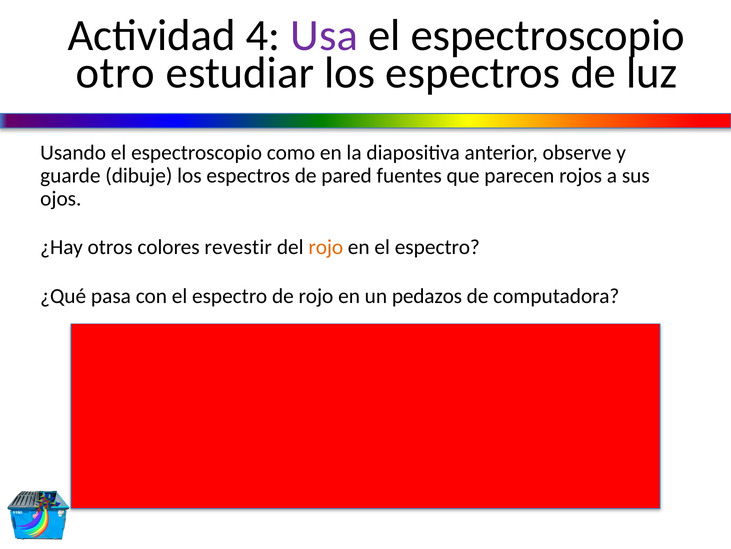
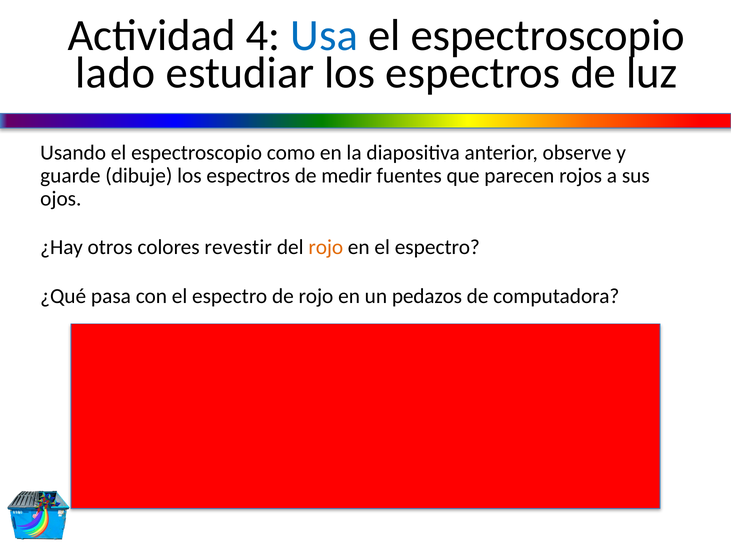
Usa colour: purple -> blue (324, 35)
otro: otro -> lado (115, 73)
pared: pared -> medir (347, 175)
